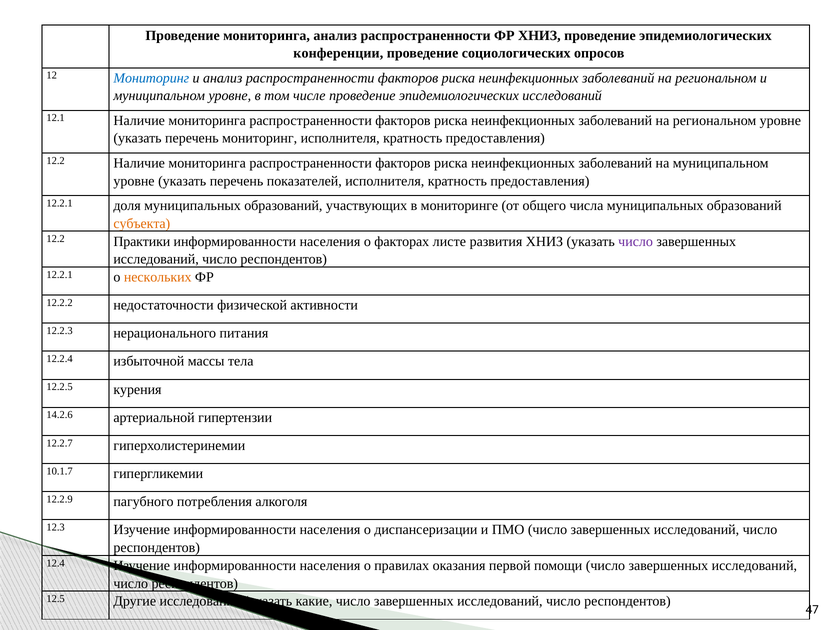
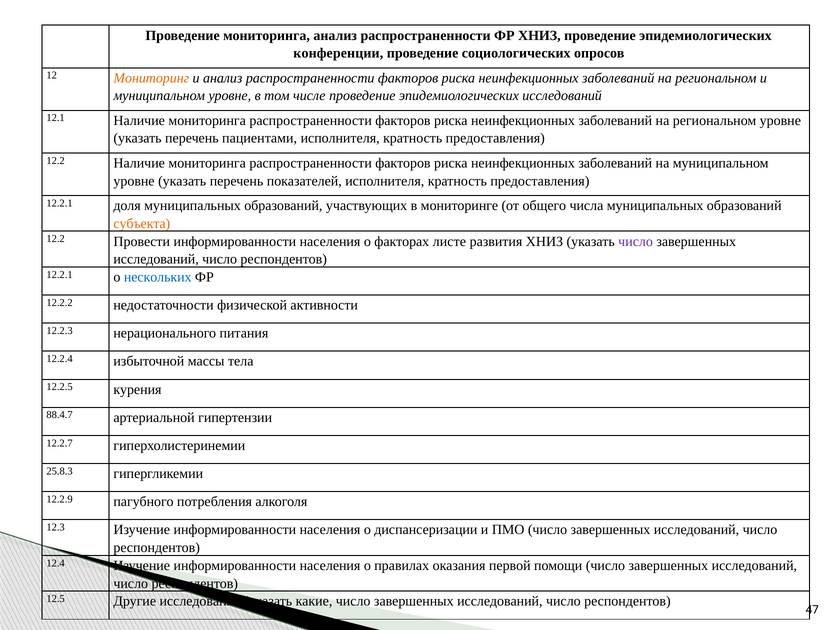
Мониторинг colour: blue -> orange (151, 78)
перечень мониторинг: мониторинг -> пациентами (260, 138)
Практики: Практики -> Провести (142, 241)
нескольких colour: orange -> blue (158, 277)
14.2.6: 14.2.6 -> 88.4.7 (60, 415)
10.1.7: 10.1.7 -> 25.8.3 (60, 471)
